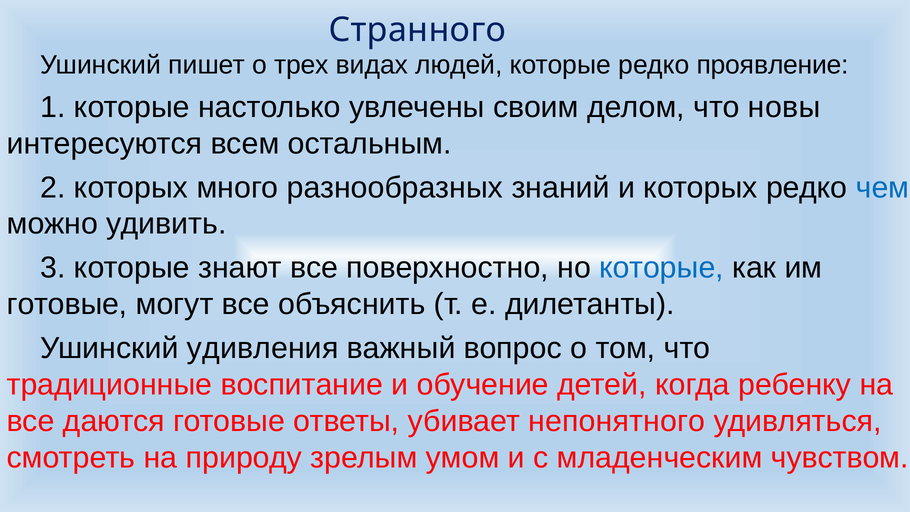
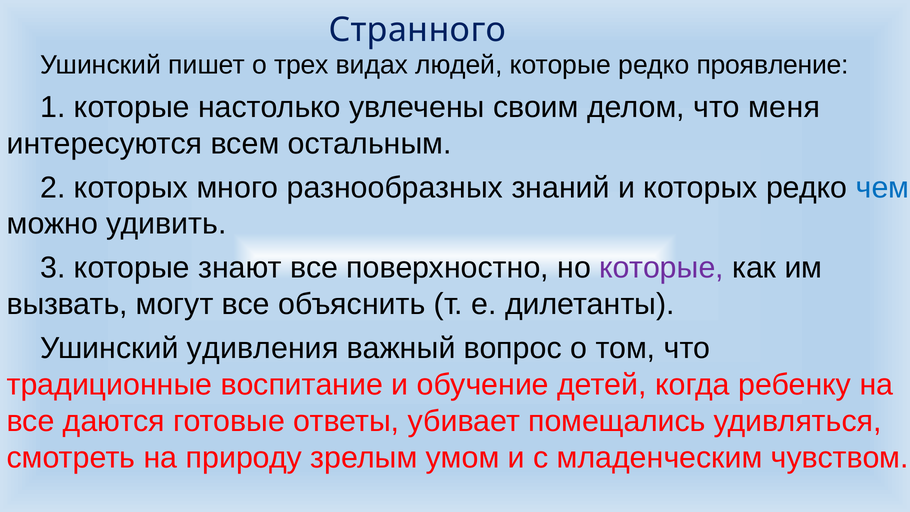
новы: новы -> меня (784, 107)
которые colour: blue -> purple (662, 268)
готовые: готовые -> вызвать (67, 304)
непонятного: непонятного -> помещались (617, 421)
